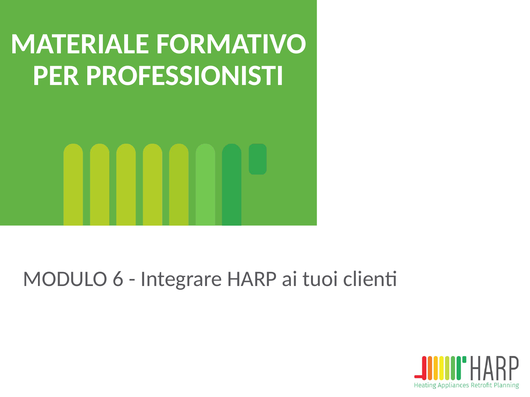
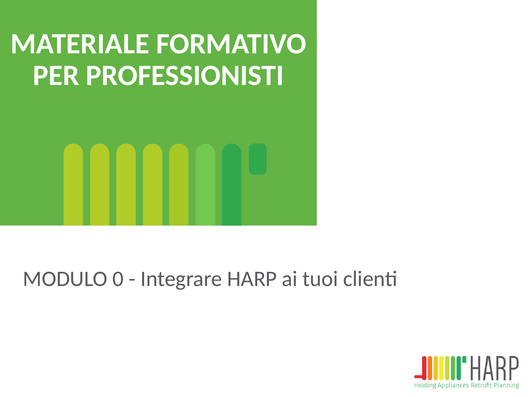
6: 6 -> 0 (118, 279)
